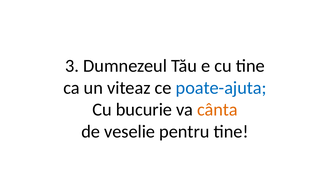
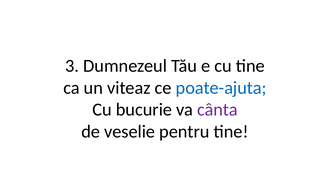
cânta colour: orange -> purple (217, 110)
